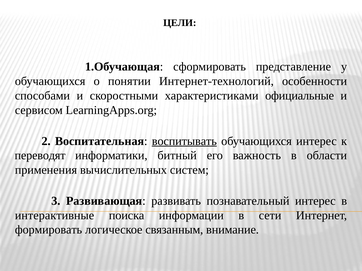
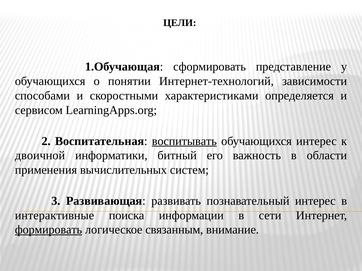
особенности: особенности -> зависимости (315, 81)
официальные: официальные -> определяется (300, 96)
переводят: переводят -> двоичной (40, 156)
формировать underline: none -> present (48, 230)
